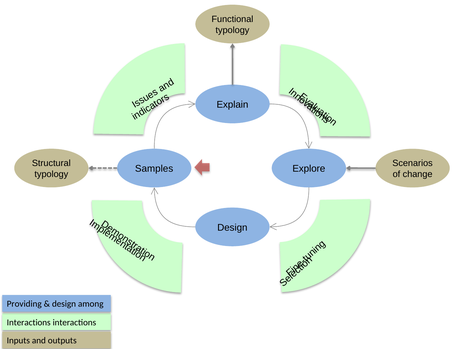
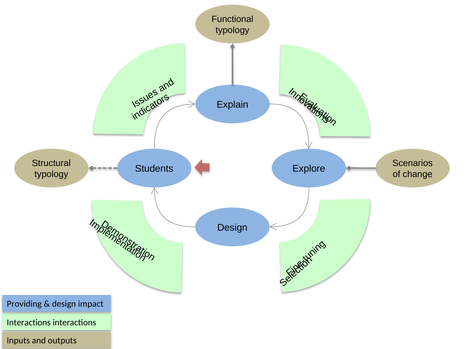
Samples: Samples -> Students (154, 169)
among: among -> impact (91, 304)
